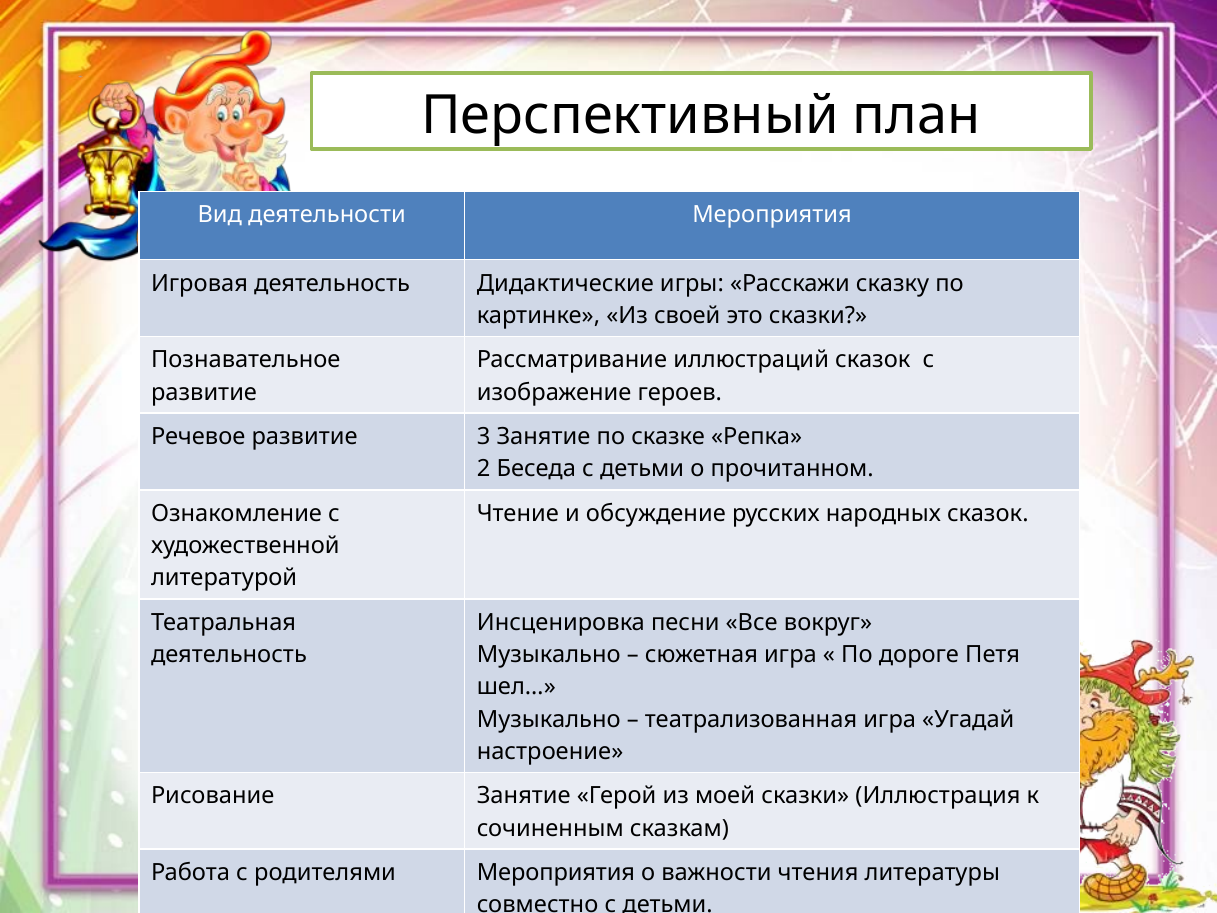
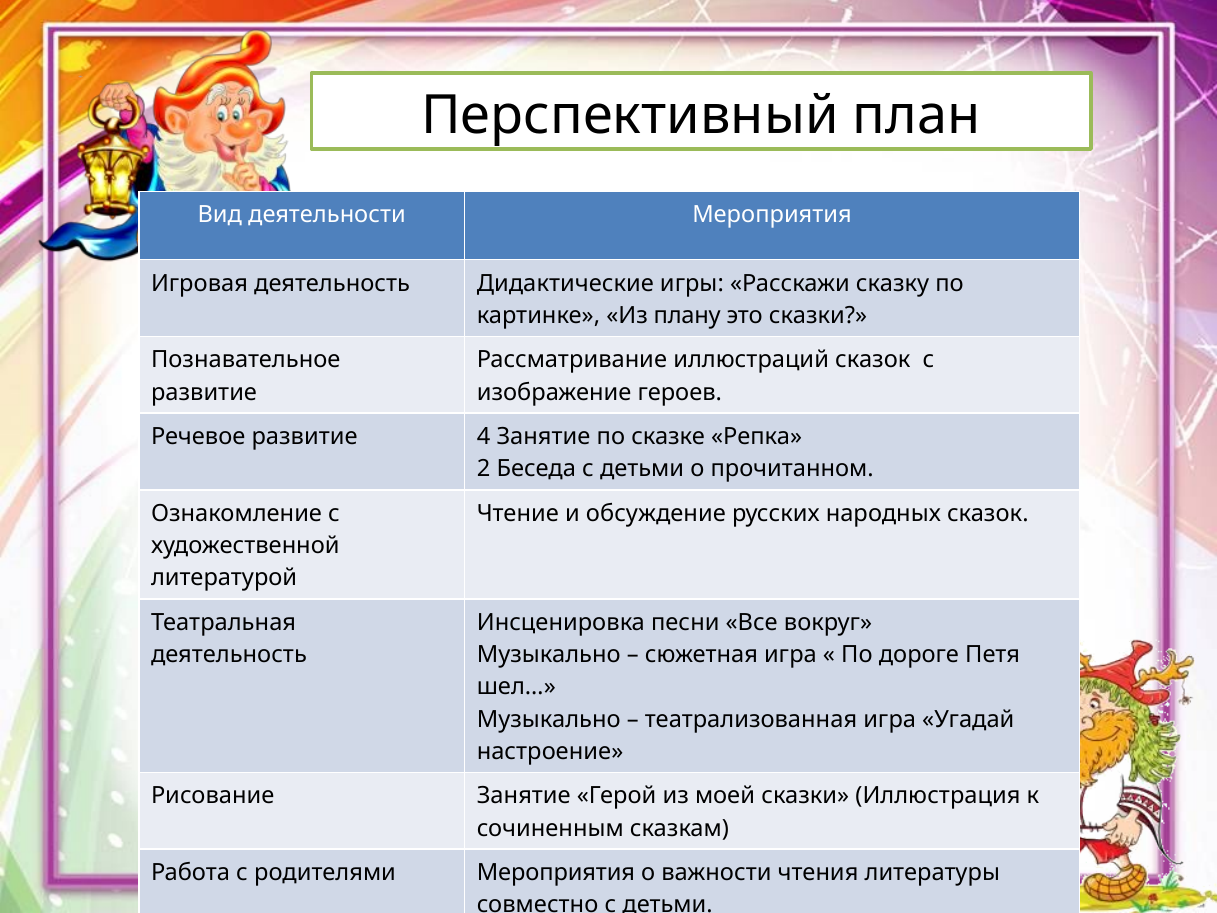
своей: своей -> плану (687, 315)
3: 3 -> 4 (484, 437)
